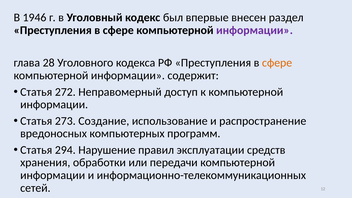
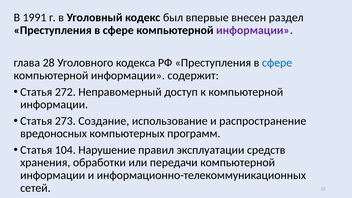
1946: 1946 -> 1991 (35, 17)
сфере colour: orange -> blue (277, 63)
294: 294 -> 104 (65, 150)
